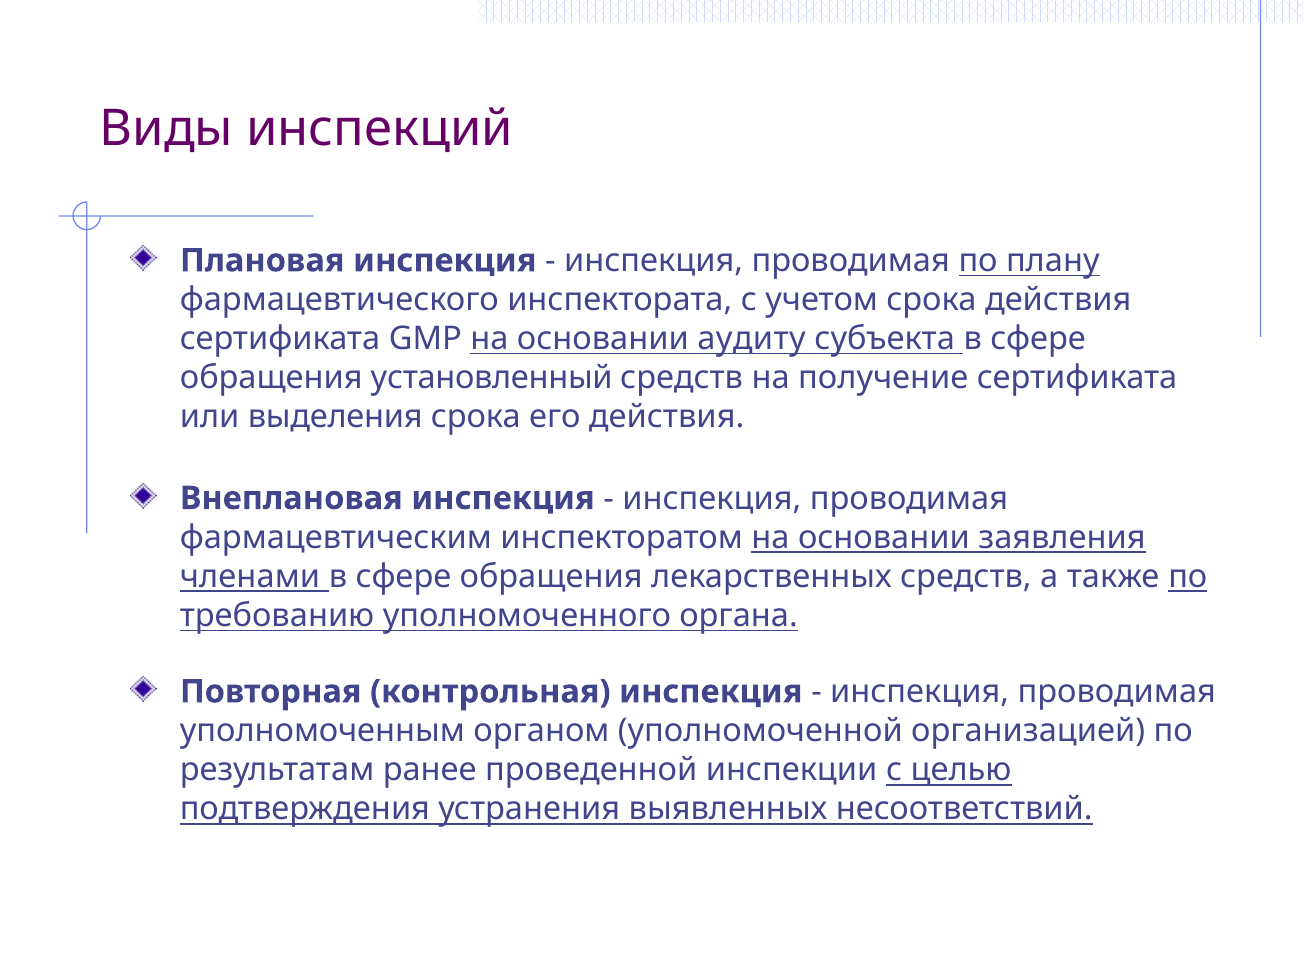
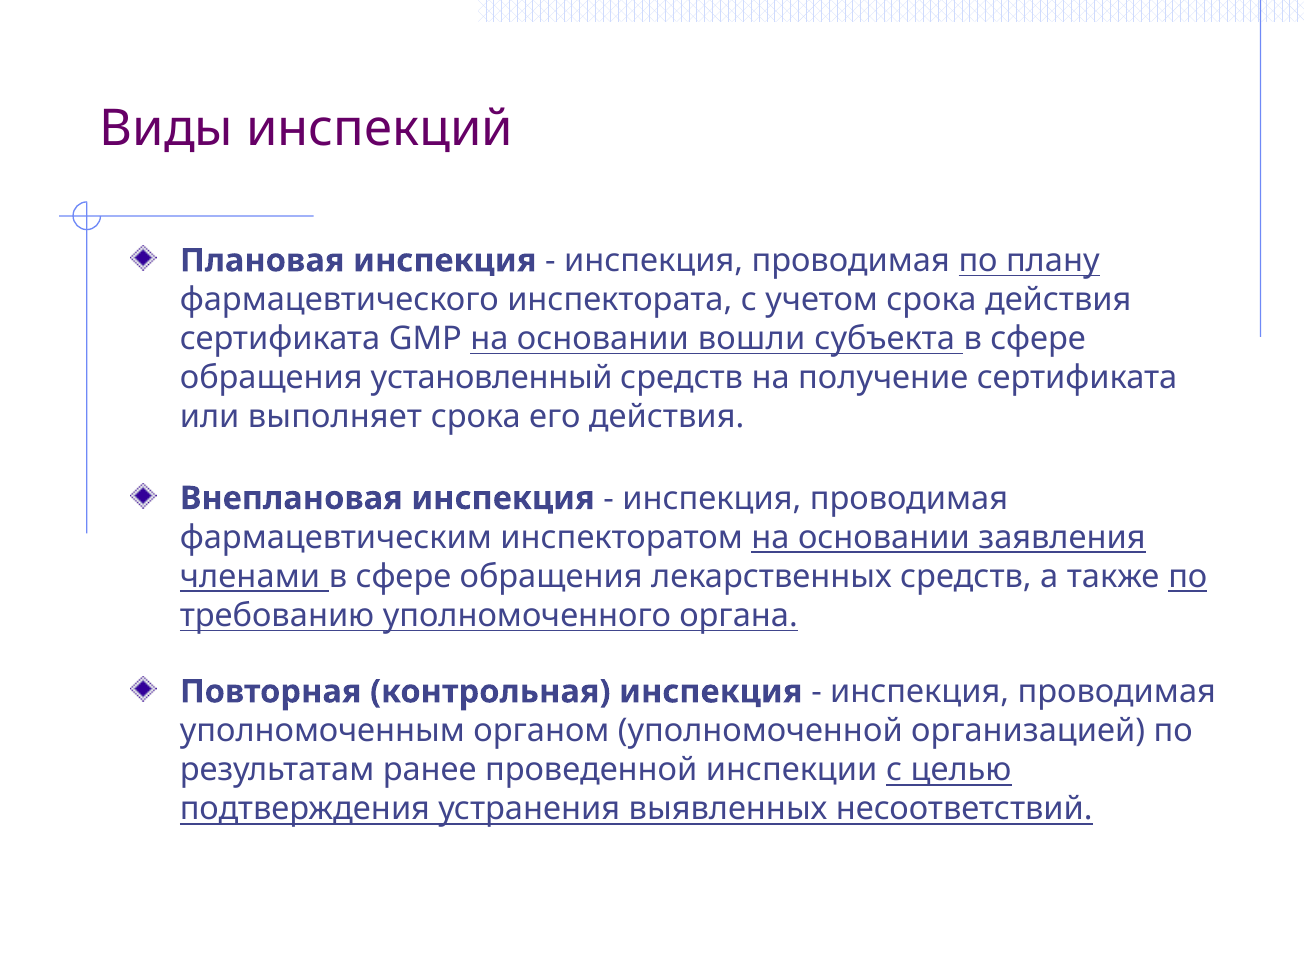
аудиту: аудиту -> вошли (752, 339)
выделения: выделения -> выполняет (335, 417)
